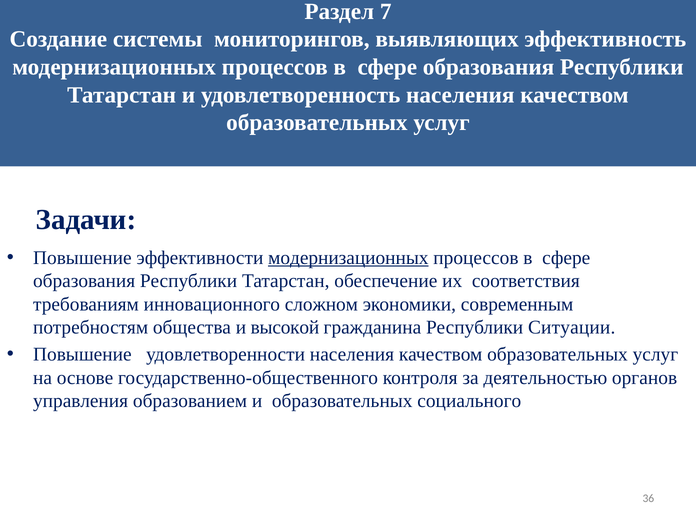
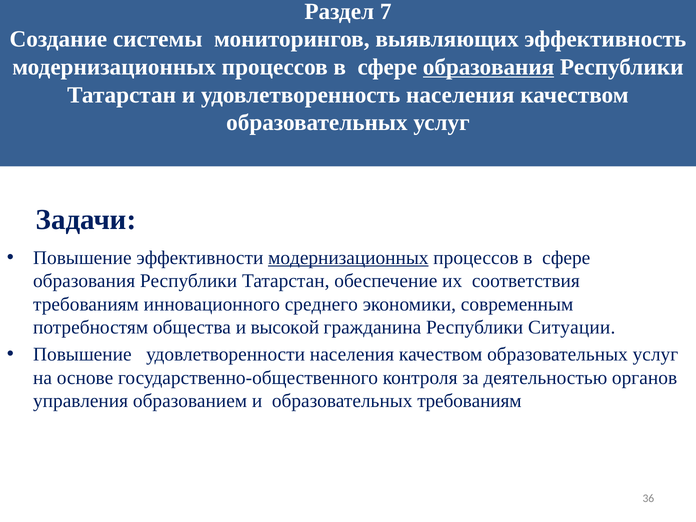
образования underline: none -> present (489, 67)
сложном: сложном -> среднего (321, 304)
образовательных социального: социального -> требованиям (469, 401)
